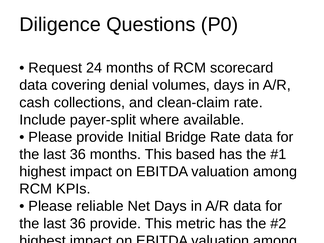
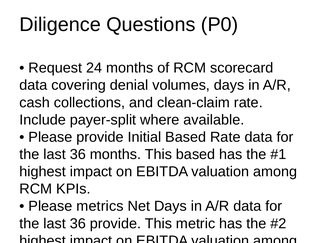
Initial Bridge: Bridge -> Based (186, 137)
reliable: reliable -> metrics (100, 206)
